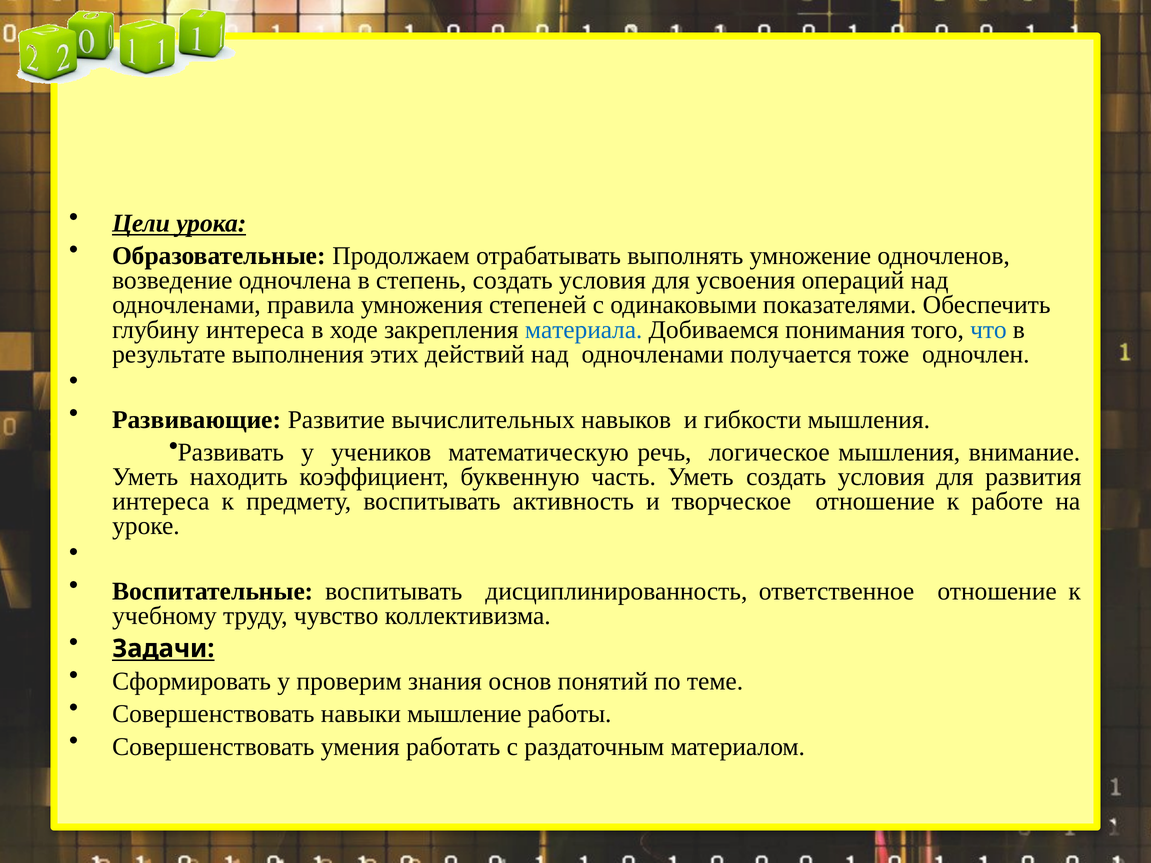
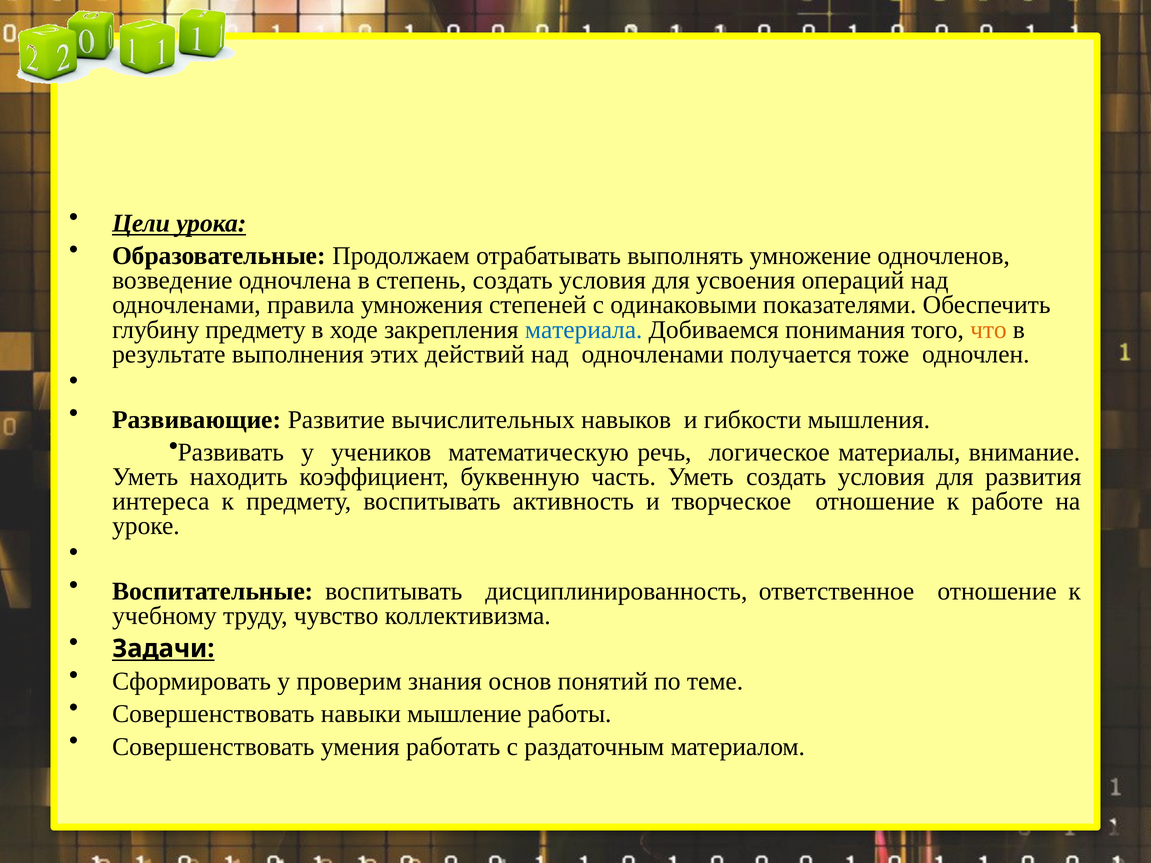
глубину интереса: интереса -> предмету (255, 330)
что colour: blue -> orange (988, 330)
логическое мышления: мышления -> материалы (899, 452)
